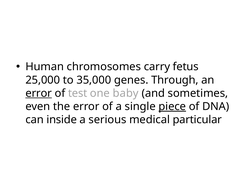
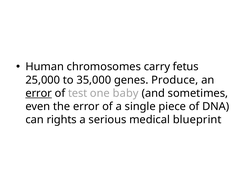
Through: Through -> Produce (175, 80)
piece underline: present -> none (172, 107)
inside: inside -> rights (62, 120)
particular: particular -> blueprint (197, 120)
